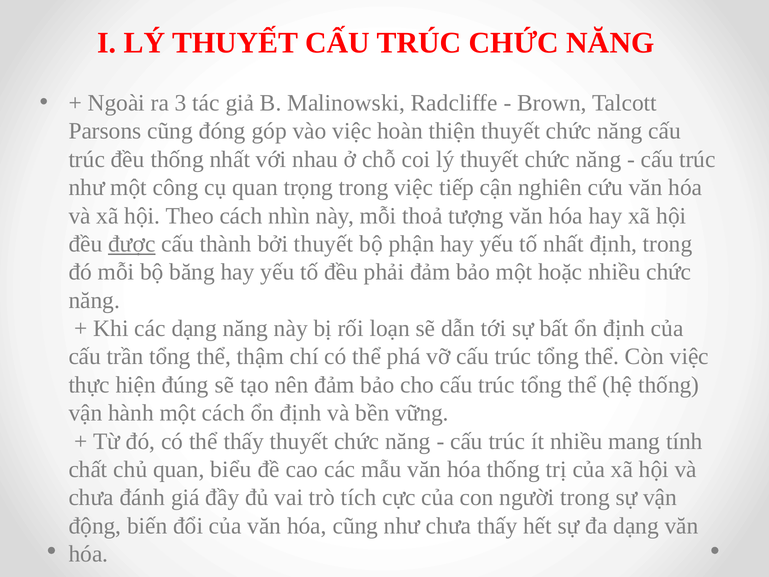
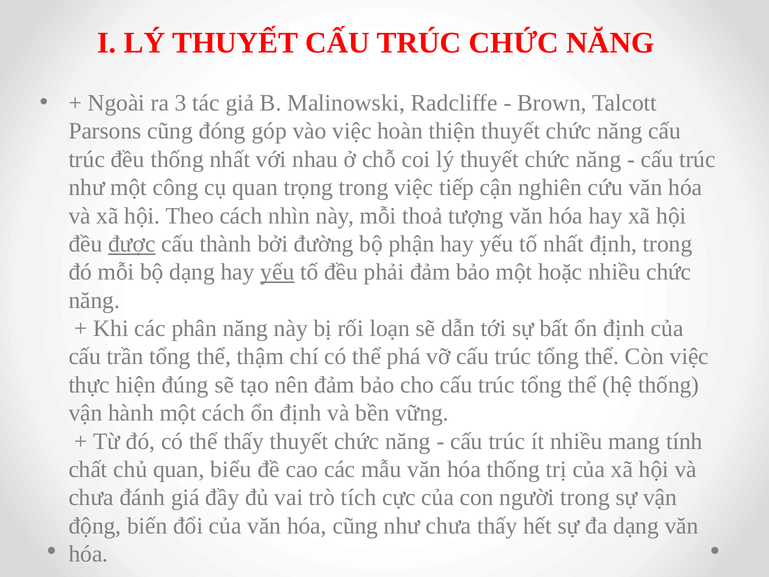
bởi thuyết: thuyết -> đường (324, 244)
bộ băng: băng -> dạng (192, 272)
yếu underline: none -> present (277, 272)
các dạng: dạng -> phân (194, 328)
